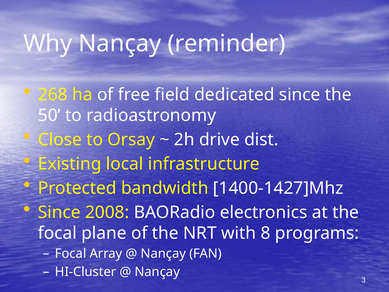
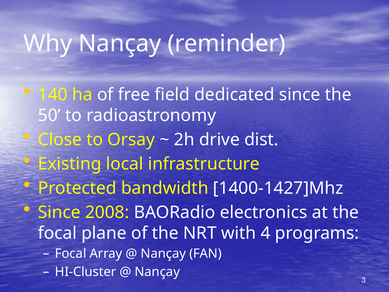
268: 268 -> 140 (53, 95)
8: 8 -> 4 (266, 233)
